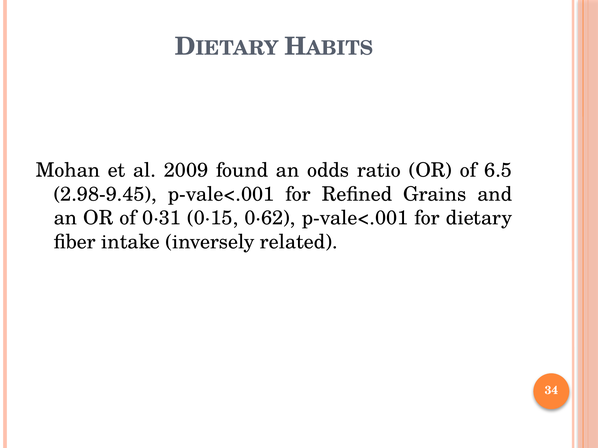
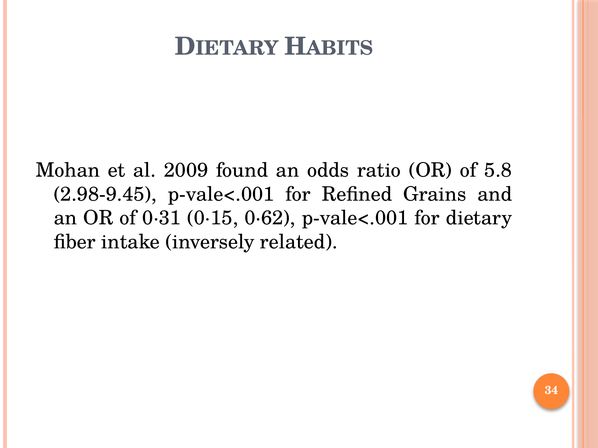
6.5: 6.5 -> 5.8 (498, 170)
